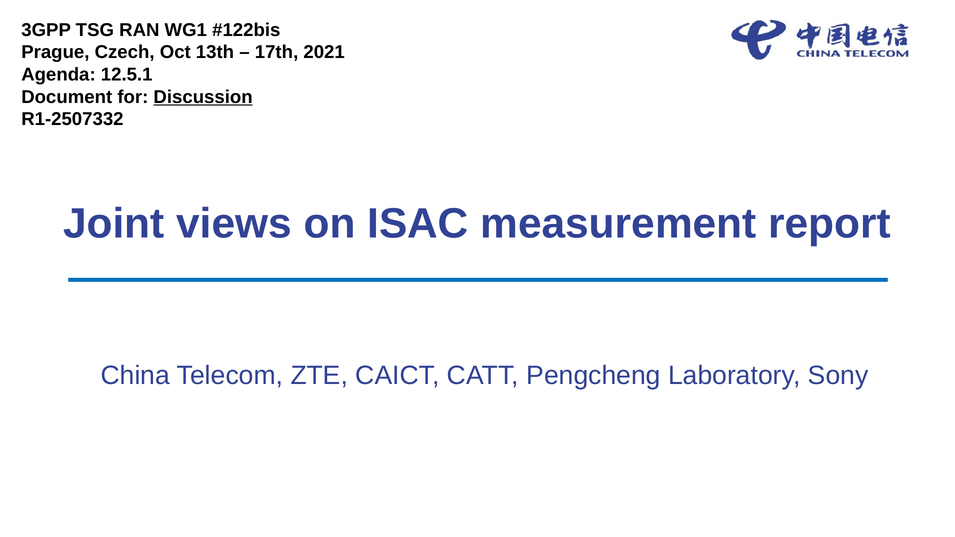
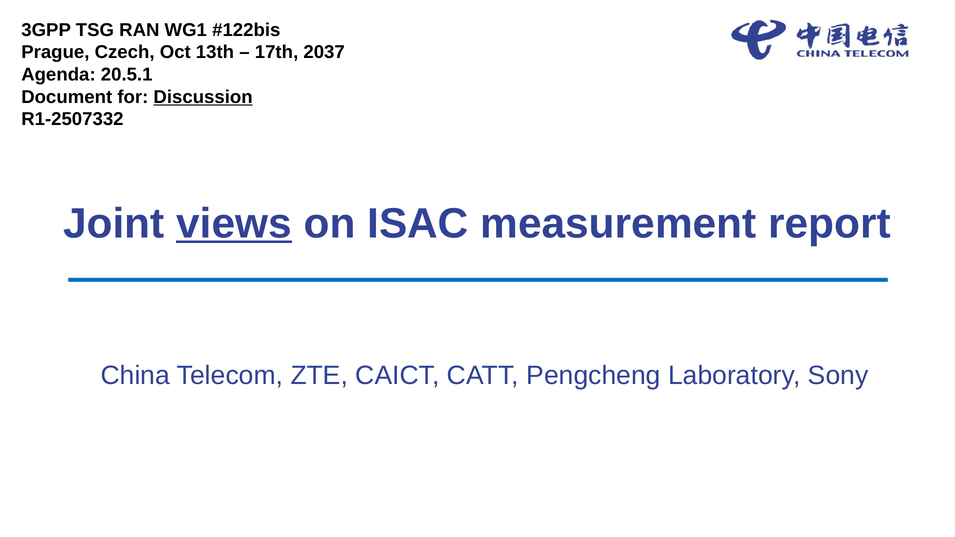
2021: 2021 -> 2037 (324, 52)
12.5.1: 12.5.1 -> 20.5.1 (127, 75)
views underline: none -> present (234, 224)
